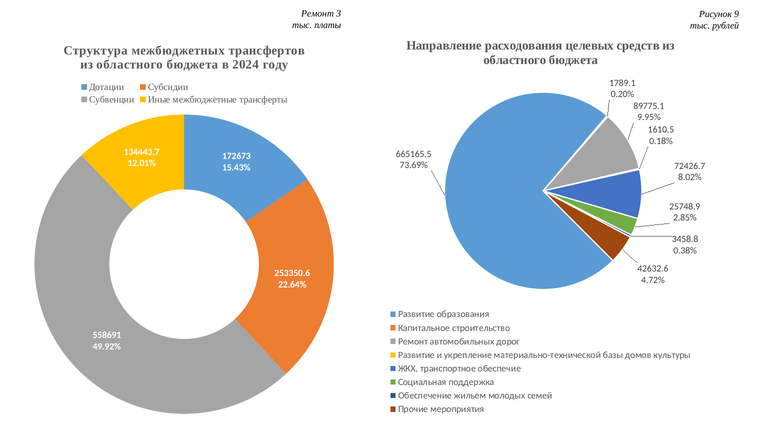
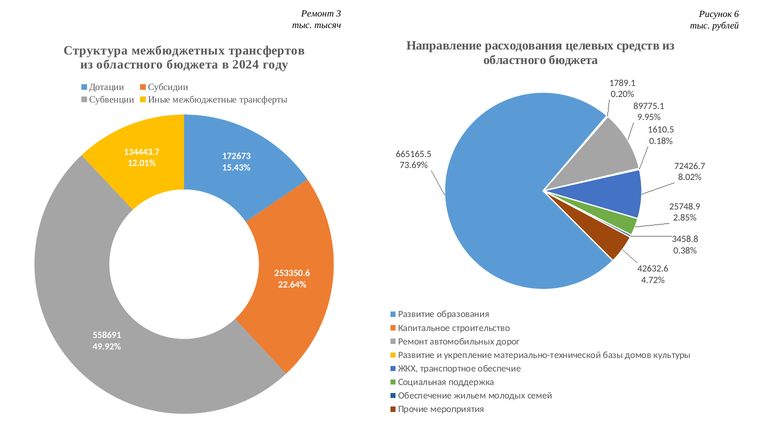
9: 9 -> 6 (737, 14)
платы: платы -> тысяч (328, 25)
